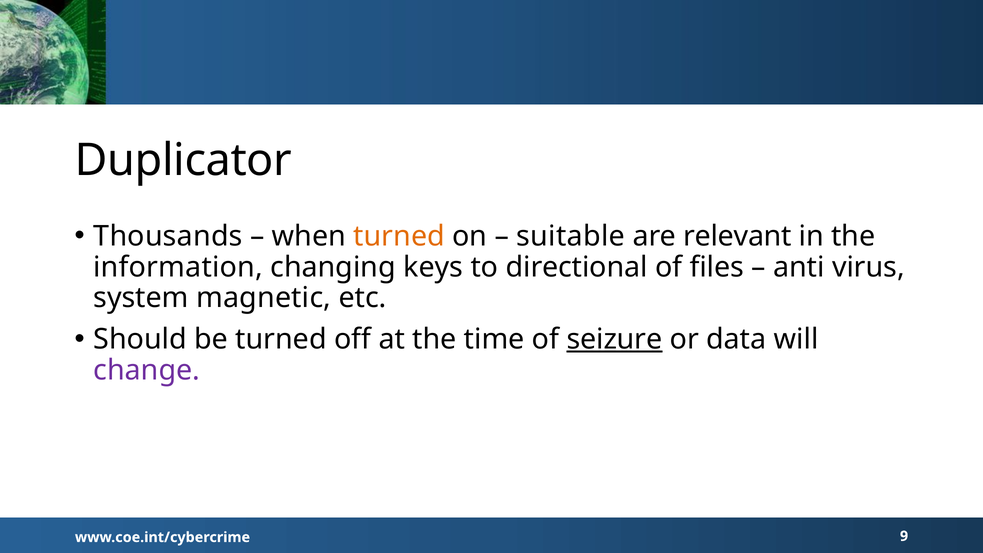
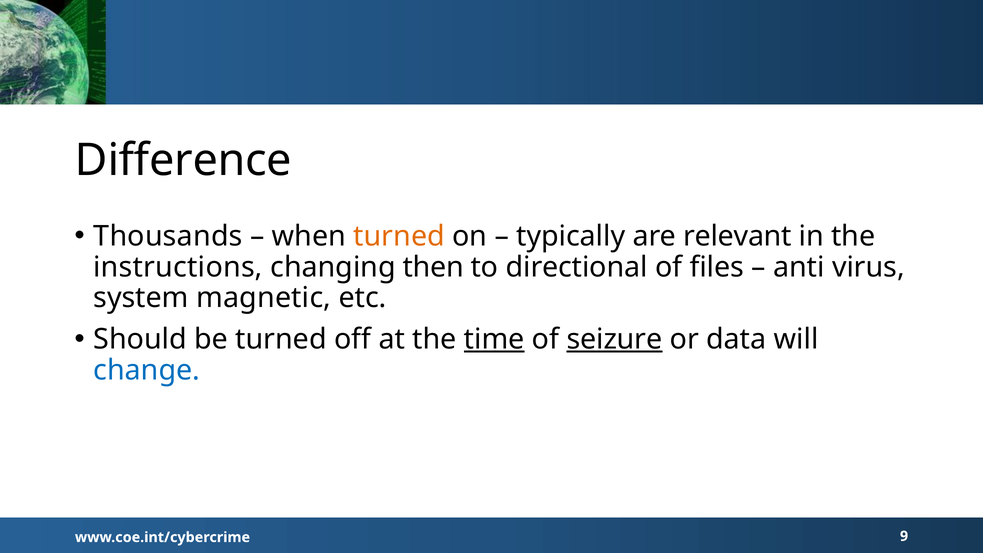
Duplicator: Duplicator -> Difference (183, 161)
suitable: suitable -> typically (571, 236)
information: information -> instructions (178, 267)
keys: keys -> then (433, 267)
time underline: none -> present (494, 339)
change colour: purple -> blue (147, 370)
